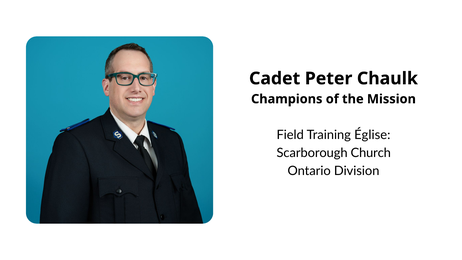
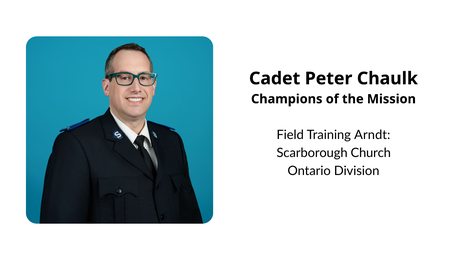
Église: Église -> Arndt (372, 135)
